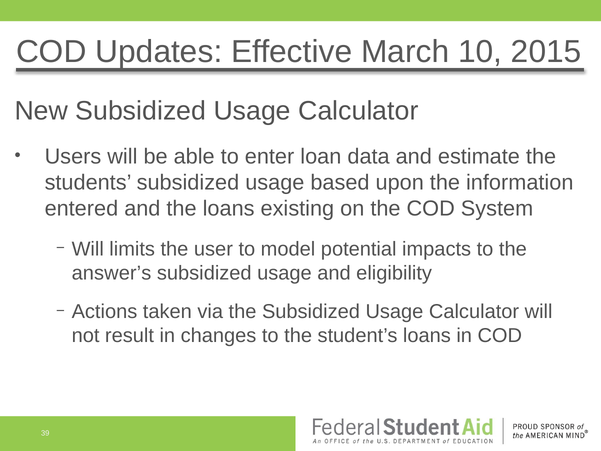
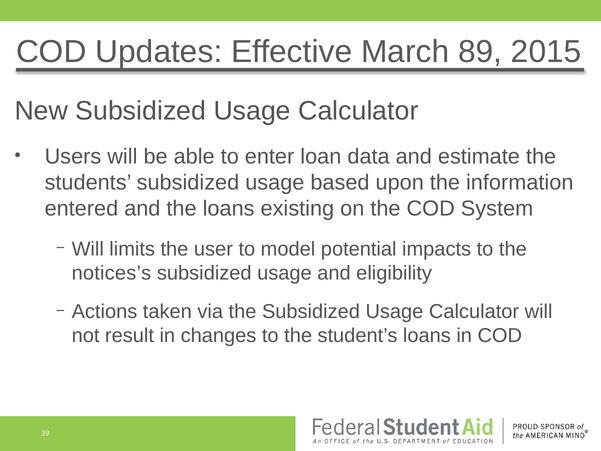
10: 10 -> 89 (480, 51)
answer’s: answer’s -> notices’s (111, 273)
